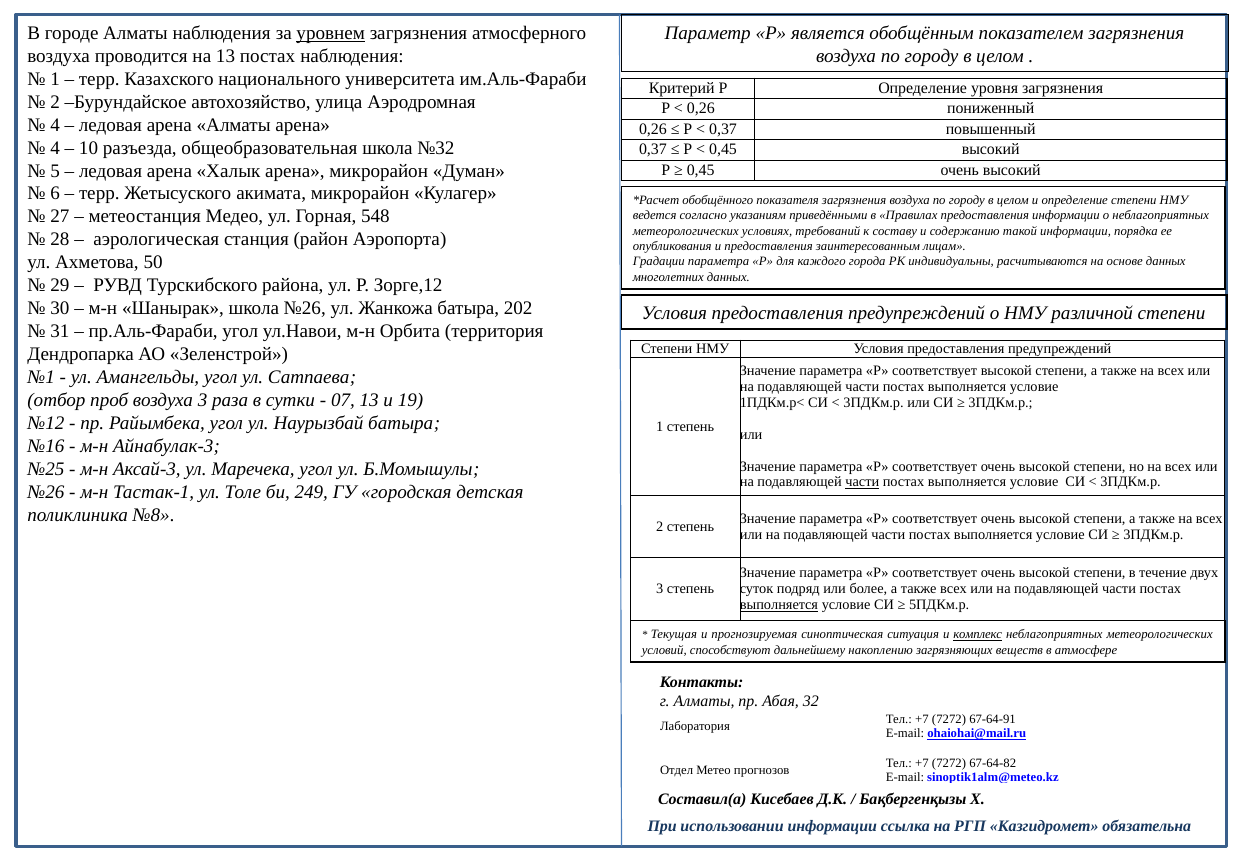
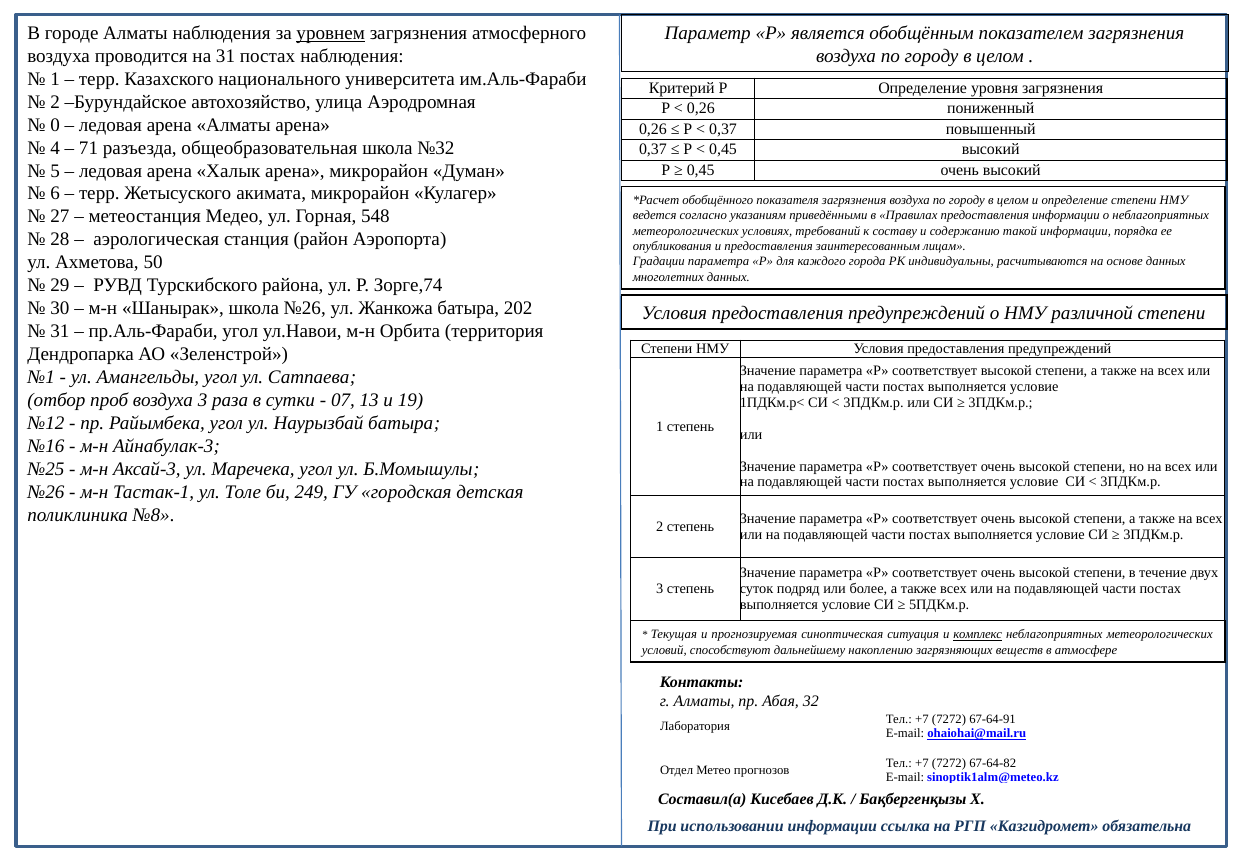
на 13: 13 -> 31 (226, 56)
4: 4 -> 0 (55, 125)
10: 10 -> 71 (89, 148)
Зорге,12: Зорге,12 -> Зорге,74 (408, 285)
части underline: present -> none (862, 482)
выполняется underline: present -> none (779, 604)
